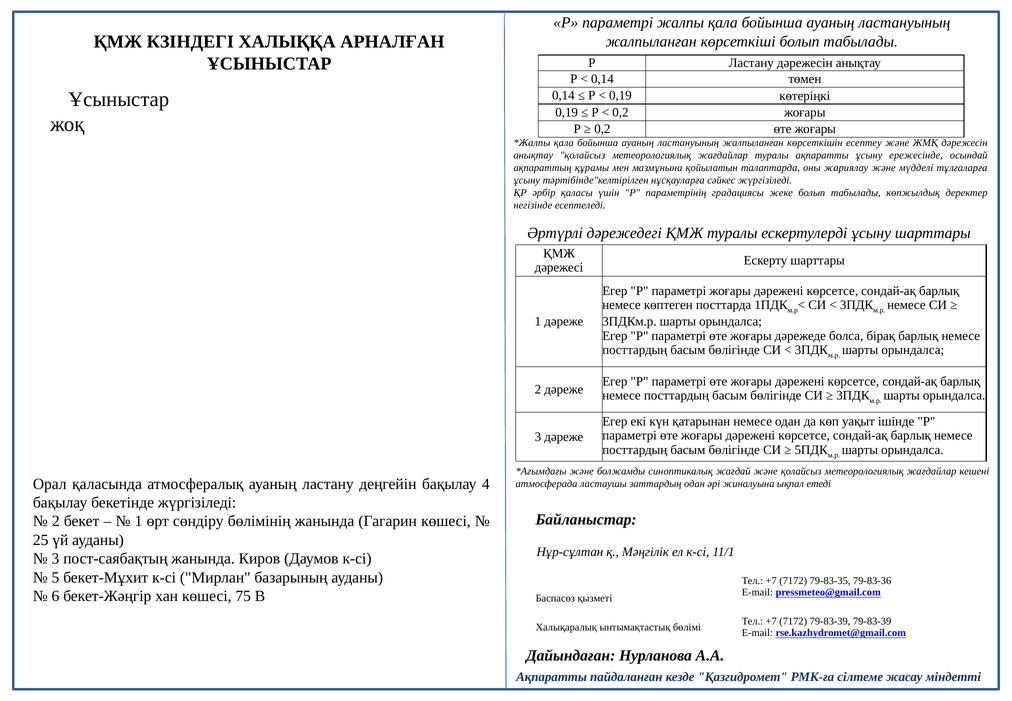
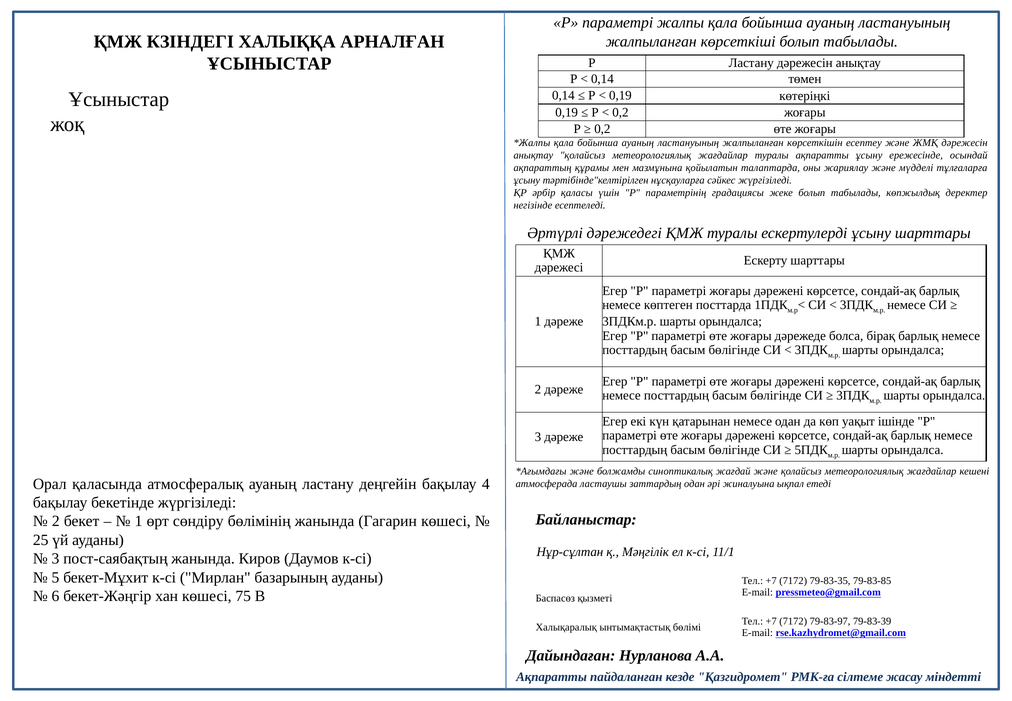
79-83-36: 79-83-36 -> 79-83-85 (872, 581)
7172 79-83-39: 79-83-39 -> 79-83-97 (830, 621)
